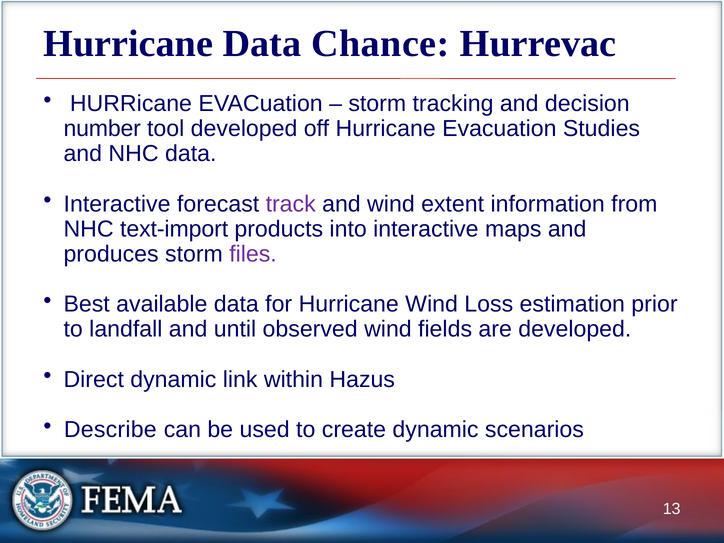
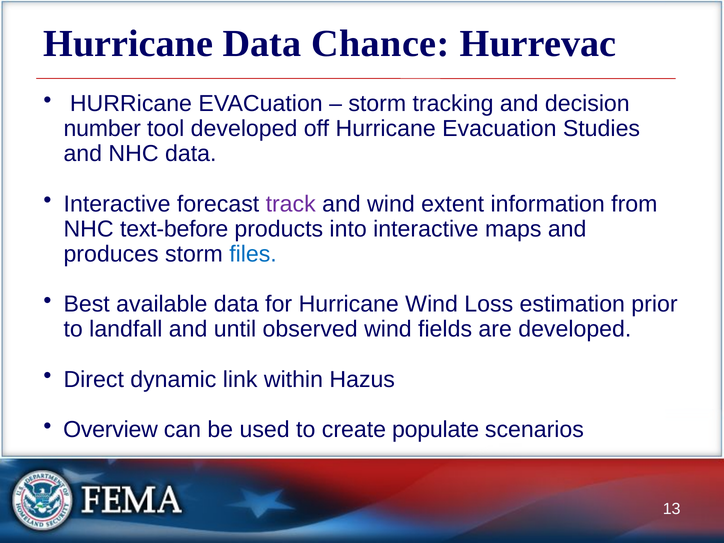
text-import: text-import -> text-before (174, 229)
files colour: purple -> blue (253, 254)
Describe: Describe -> Overview (111, 430)
create dynamic: dynamic -> populate (436, 430)
